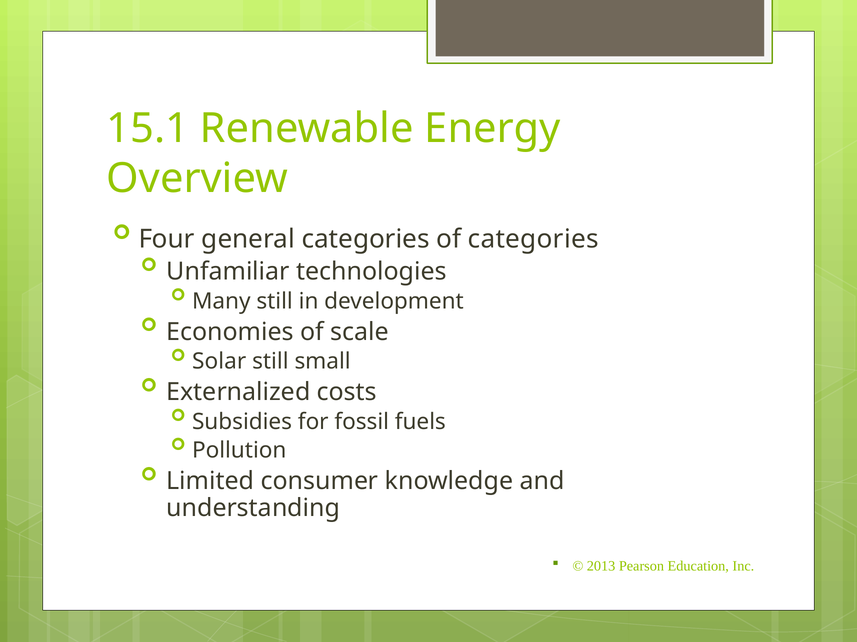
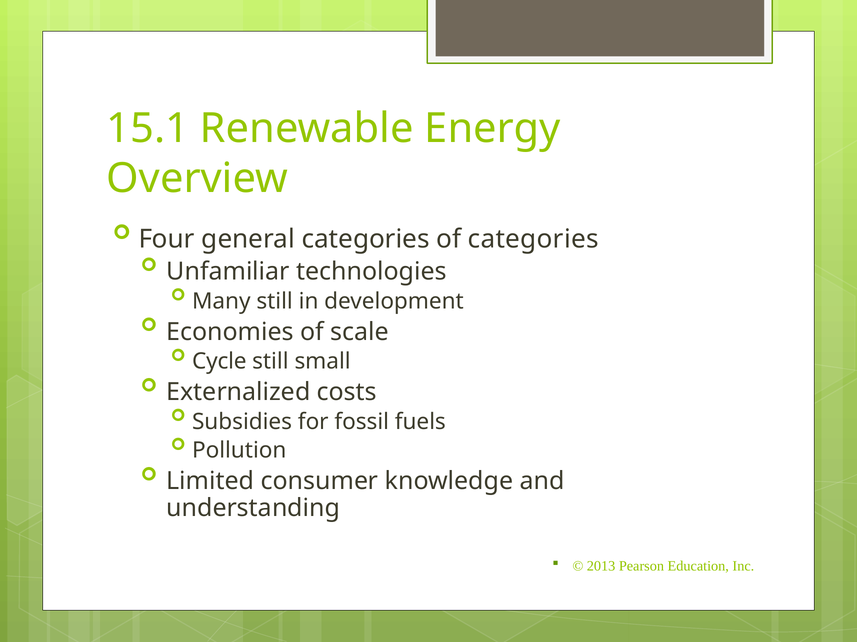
Solar: Solar -> Cycle (219, 362)
